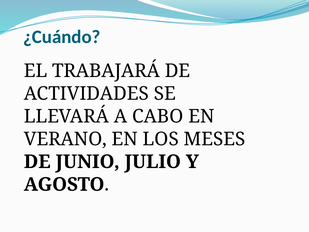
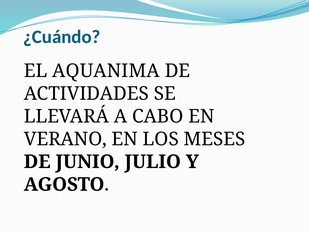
TRABAJARÁ: TRABAJARÁ -> AQUANIMA (106, 71)
